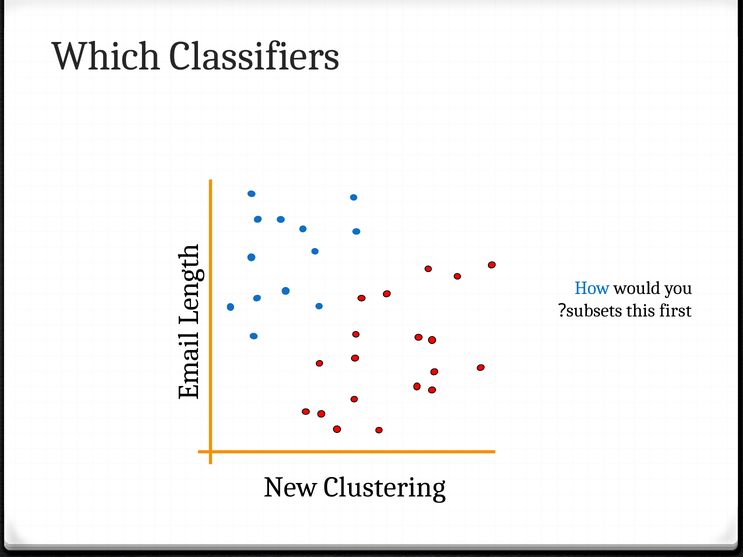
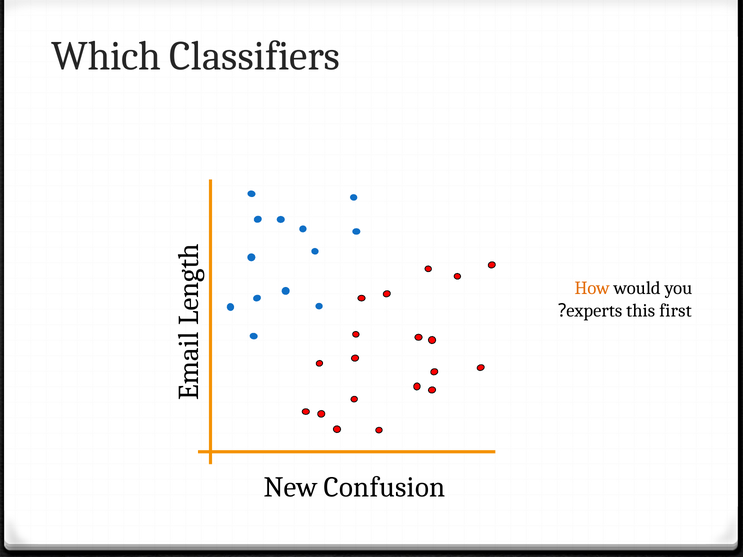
How colour: blue -> orange (592, 288)
subsets: subsets -> experts (594, 311)
Clustering: Clustering -> Confusion (385, 487)
